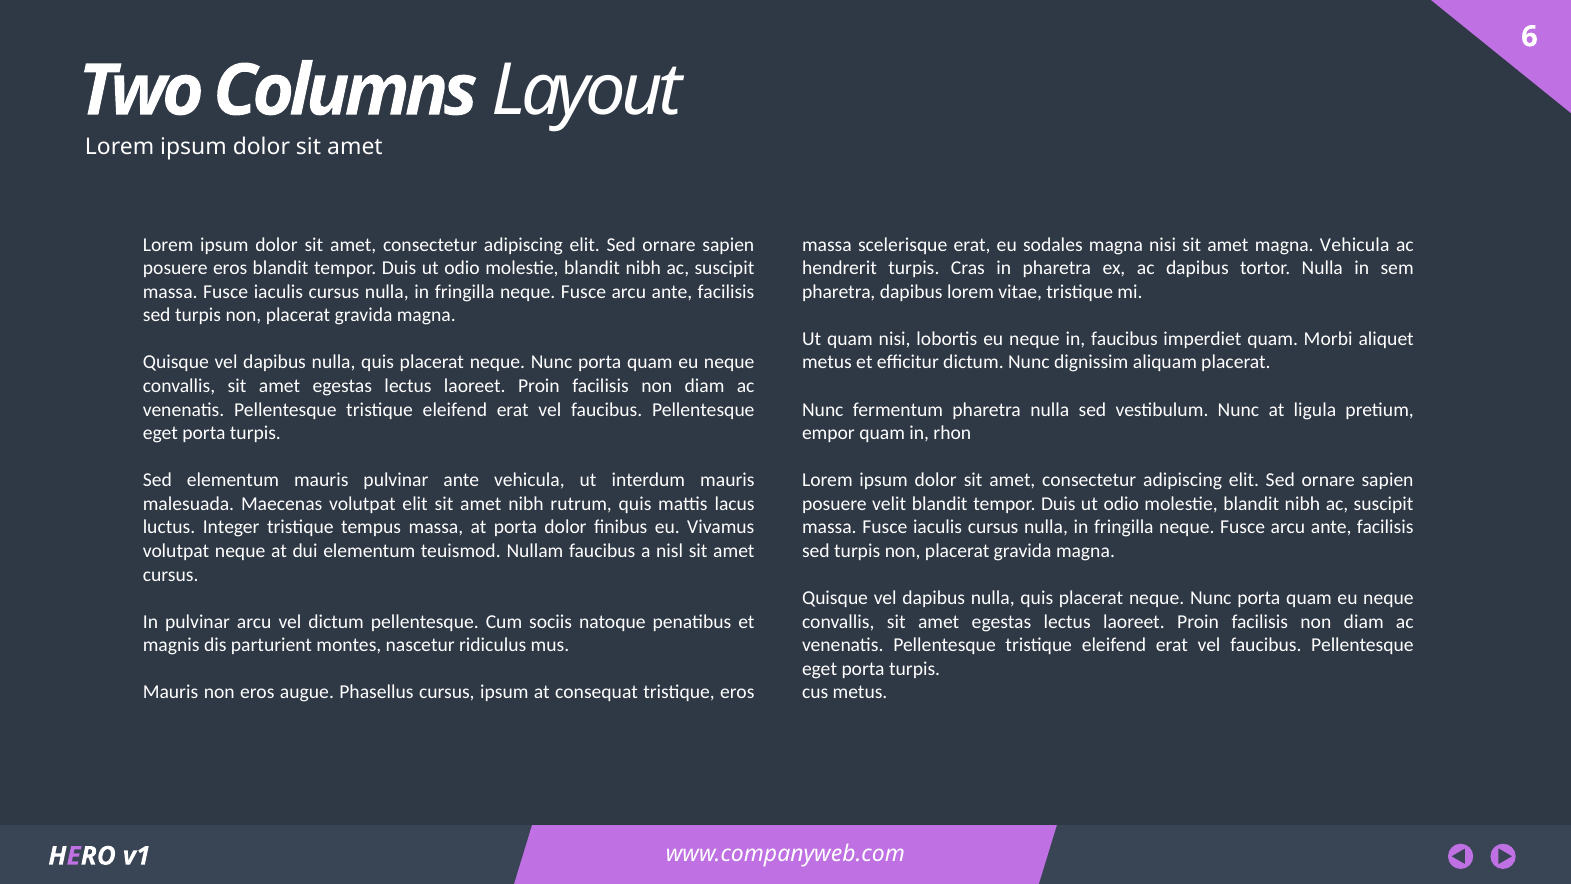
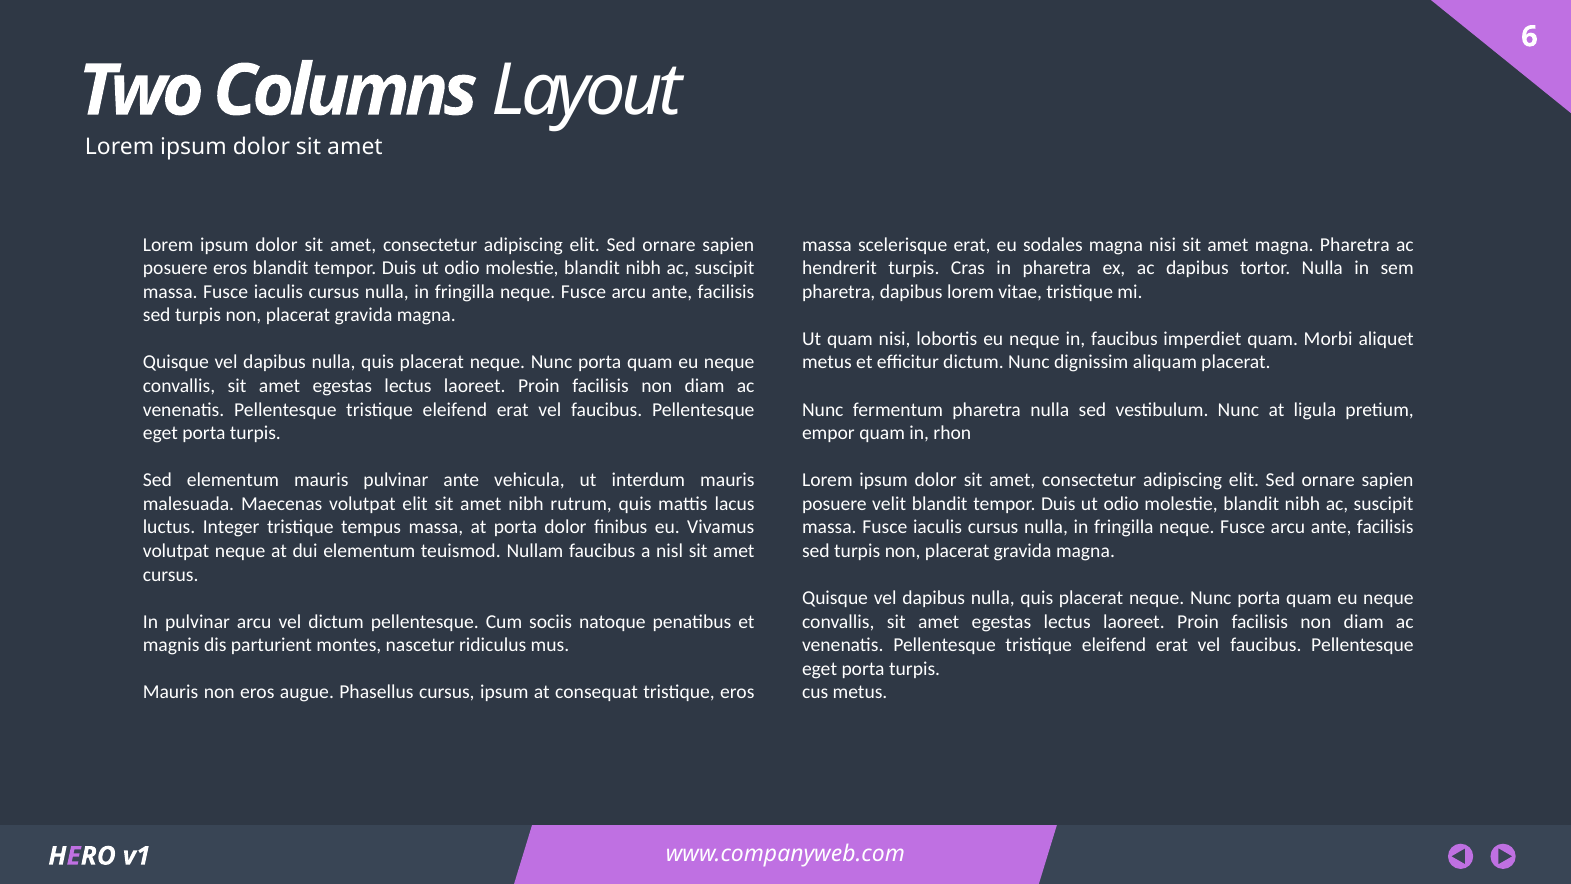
magna Vehicula: Vehicula -> Pharetra (1355, 245)
